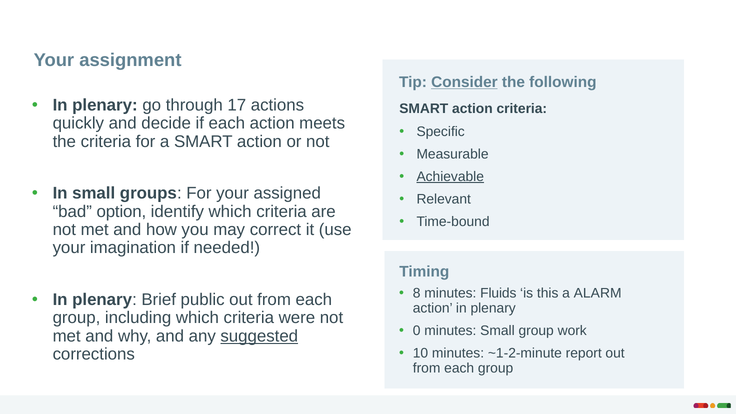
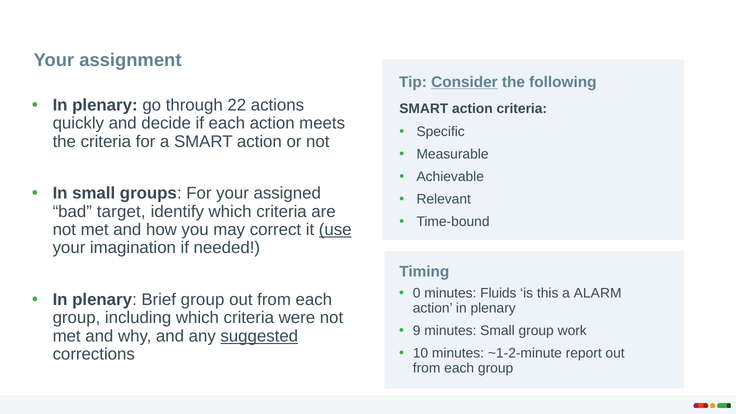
17: 17 -> 22 (237, 105)
Achievable underline: present -> none (450, 177)
option: option -> target (121, 211)
use underline: none -> present (335, 230)
8: 8 -> 0 (417, 293)
Brief public: public -> group (203, 300)
0: 0 -> 9 (417, 331)
